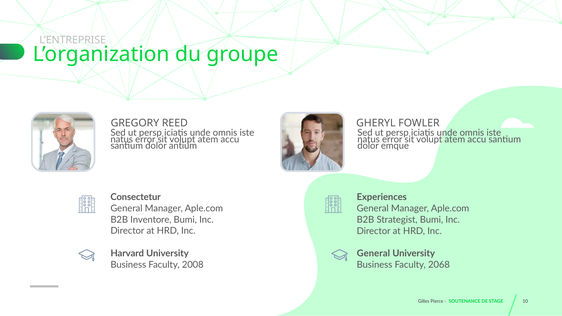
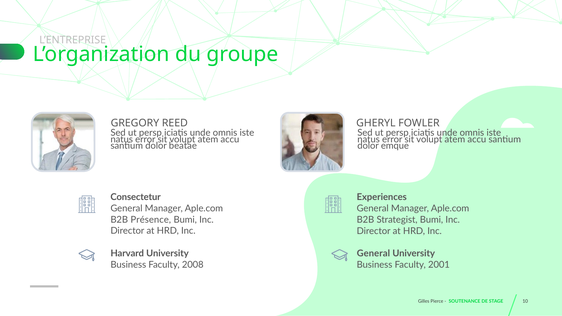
antium: antium -> beatae (183, 146)
Inventore: Inventore -> Présence (151, 220)
2068: 2068 -> 2001 (439, 265)
